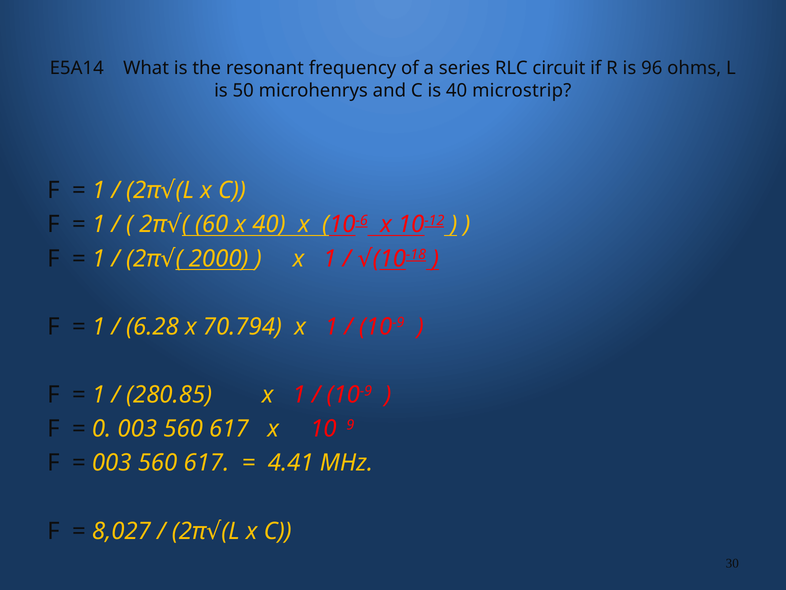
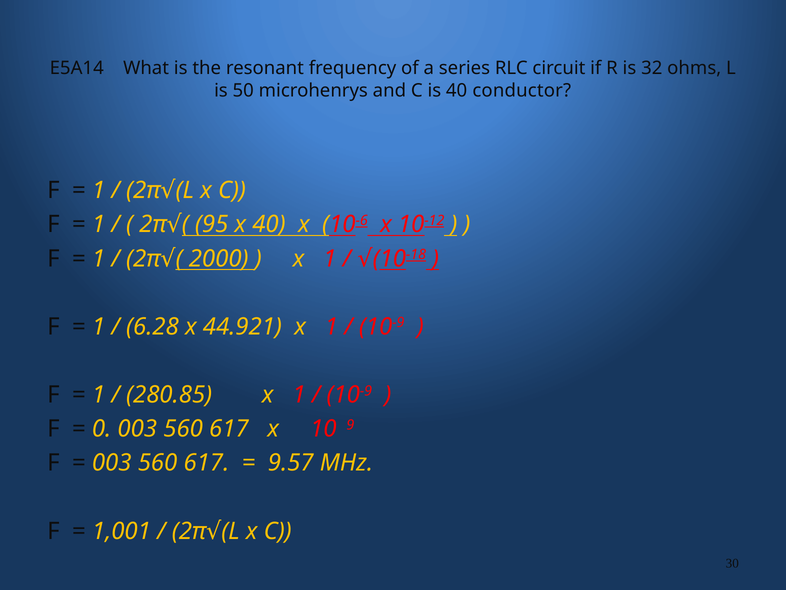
96: 96 -> 32 (652, 68)
microstrip: microstrip -> conductor (522, 90)
60: 60 -> 95 (212, 224)
70.794: 70.794 -> 44.921 (242, 326)
4.41: 4.41 -> 9.57 (291, 463)
8,027: 8,027 -> 1,001 (121, 531)
